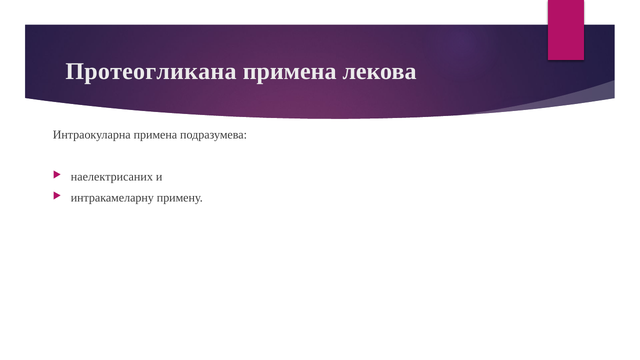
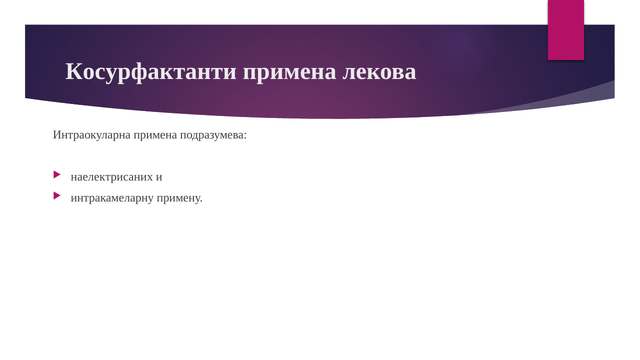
Протеогликана: Протеогликана -> Косурфактанти (151, 71)
